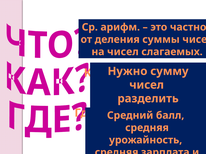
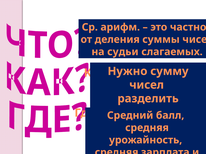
на чисел: чисел -> судьи (123, 52)
